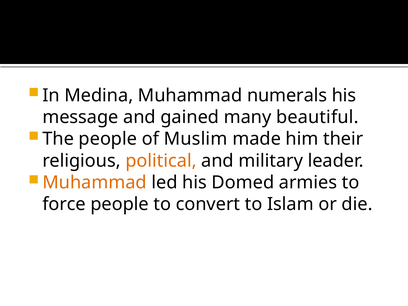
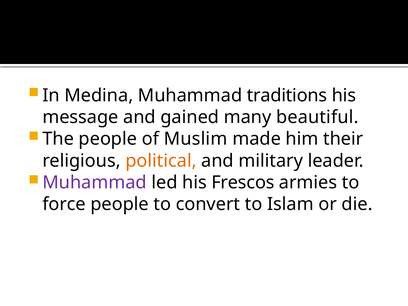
numerals: numerals -> traditions (287, 95)
Muhammad colour: orange -> purple (95, 182)
Domed: Domed -> Frescos (243, 182)
